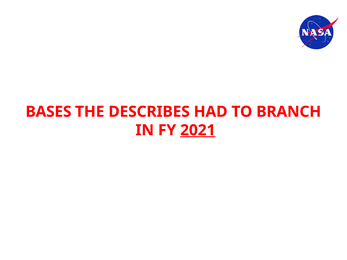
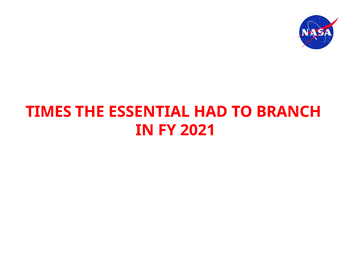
BASES: BASES -> TIMES (48, 112)
DESCRIBES: DESCRIBES -> ESSENTIAL (149, 112)
2021 underline: present -> none (198, 130)
